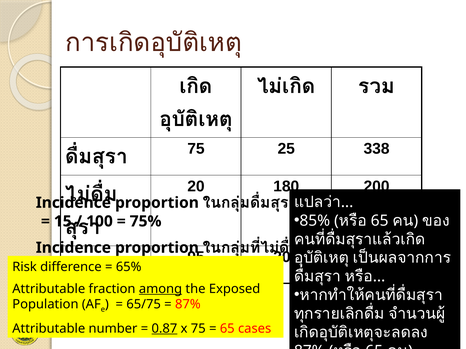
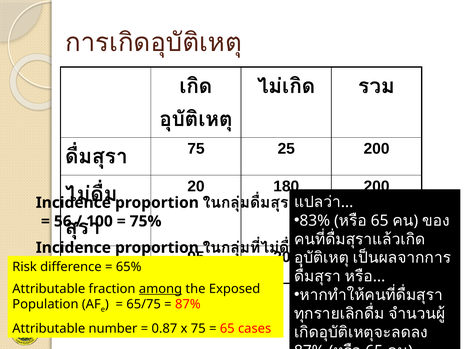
25 338: 338 -> 200 (377, 149)
85%: 85% -> 83% (315, 221)
15: 15 -> 56 (63, 222)
0.87 underline: present -> none (164, 329)
